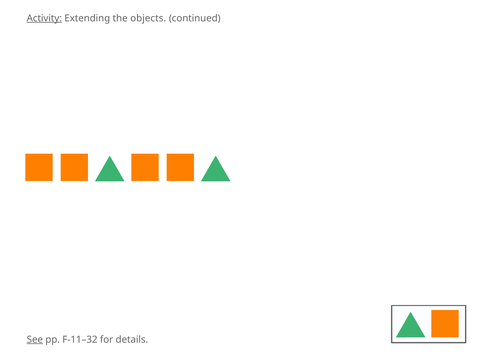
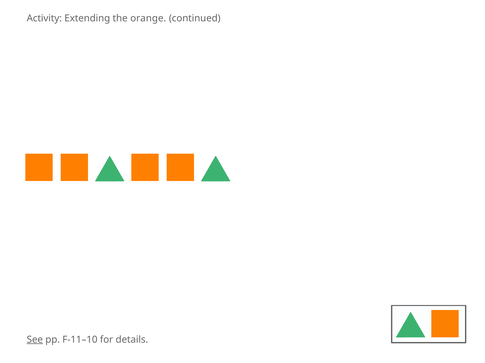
Activity underline: present -> none (44, 18)
objects: objects -> orange (148, 18)
F-11–32: F-11–32 -> F-11–10 (80, 340)
